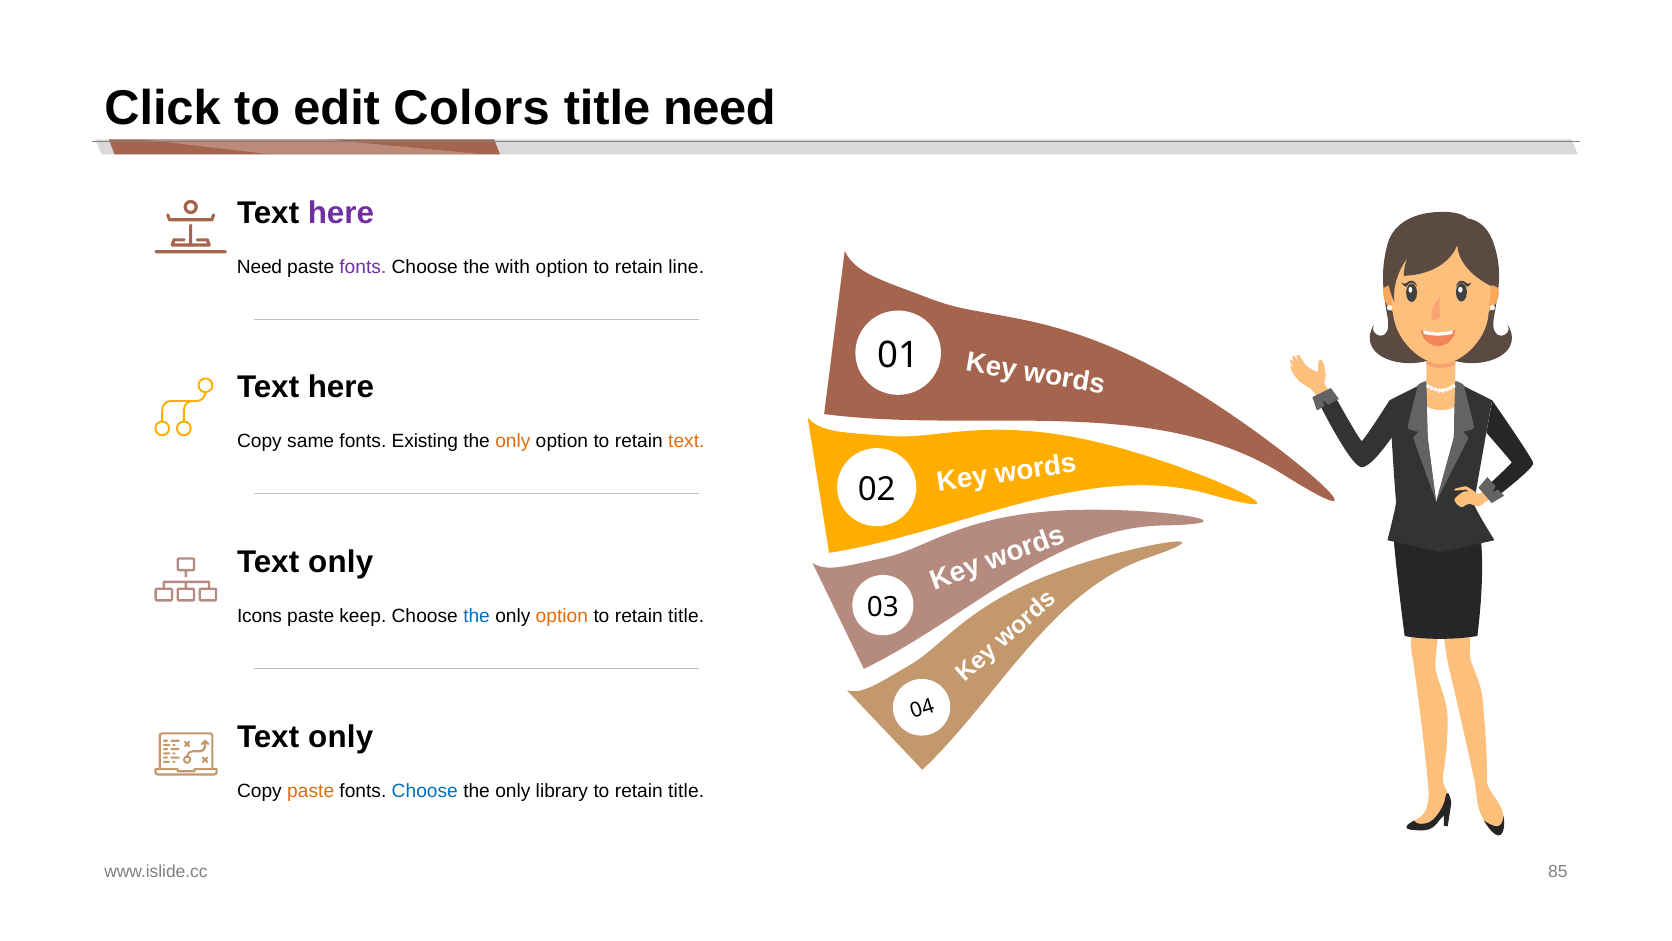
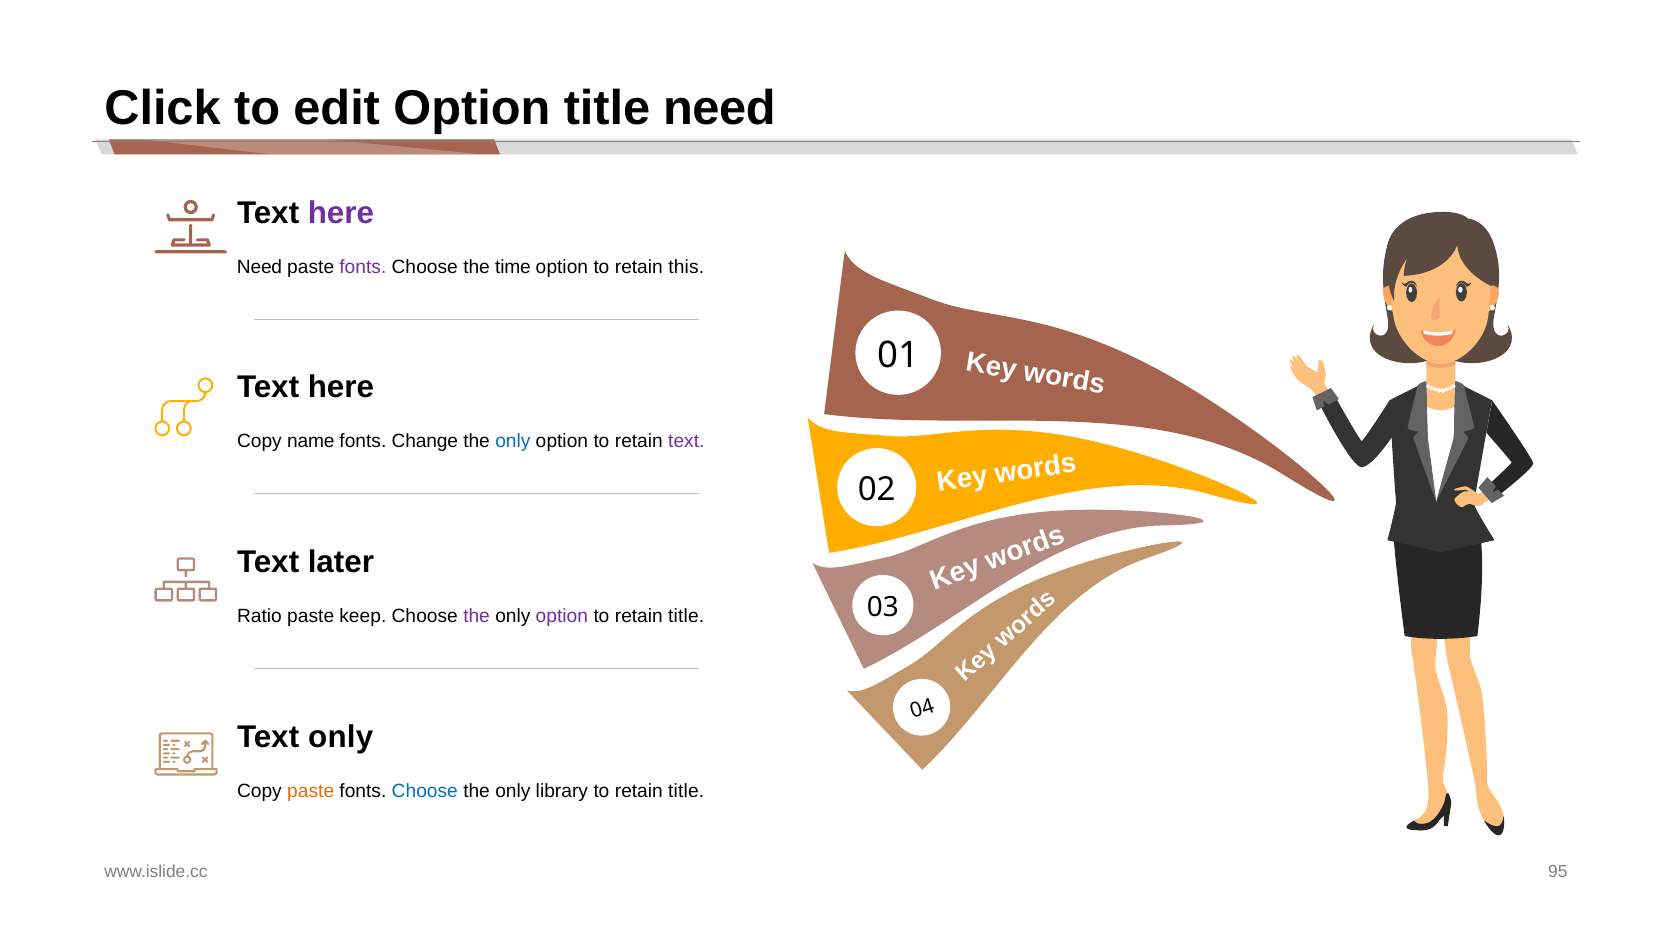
edit Colors: Colors -> Option (472, 108)
with: with -> time (513, 267)
line: line -> this (686, 267)
same: same -> name (311, 441)
Existing: Existing -> Change (425, 441)
only colour: orange -> blue (513, 441)
text colour: orange -> purple (686, 441)
only: only -> later (341, 562)
Icons: Icons -> Ratio (259, 616)
the colour: blue -> purple (477, 616)
option colour: orange -> purple (562, 616)
85: 85 -> 95 (1558, 871)
